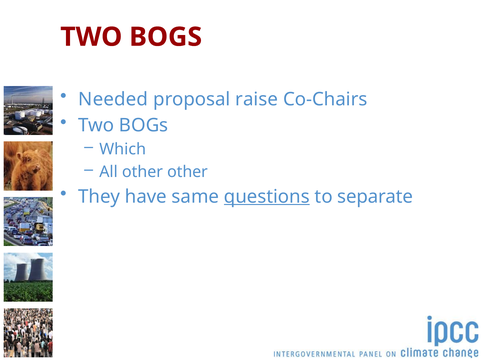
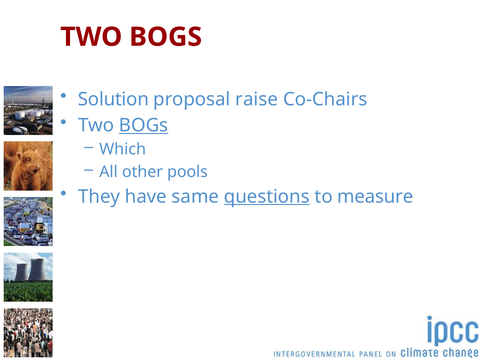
Needed: Needed -> Solution (113, 99)
BOGs underline: none -> present (144, 125)
other other: other -> pools (187, 172)
separate: separate -> measure (375, 196)
